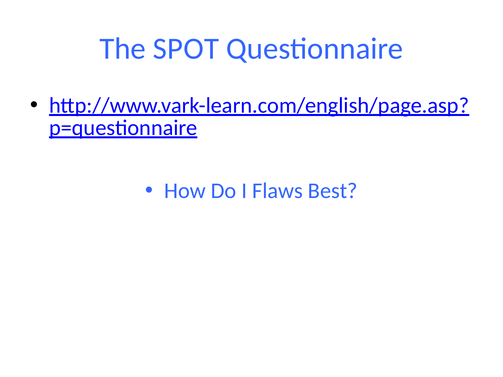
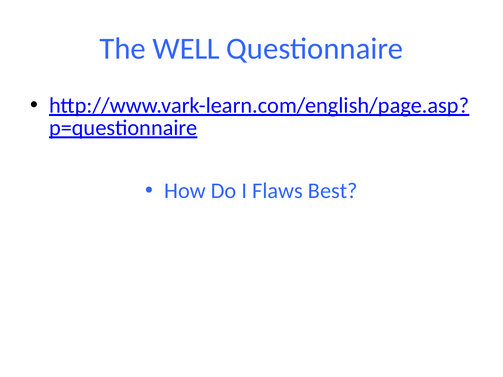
SPOT: SPOT -> WELL (186, 49)
